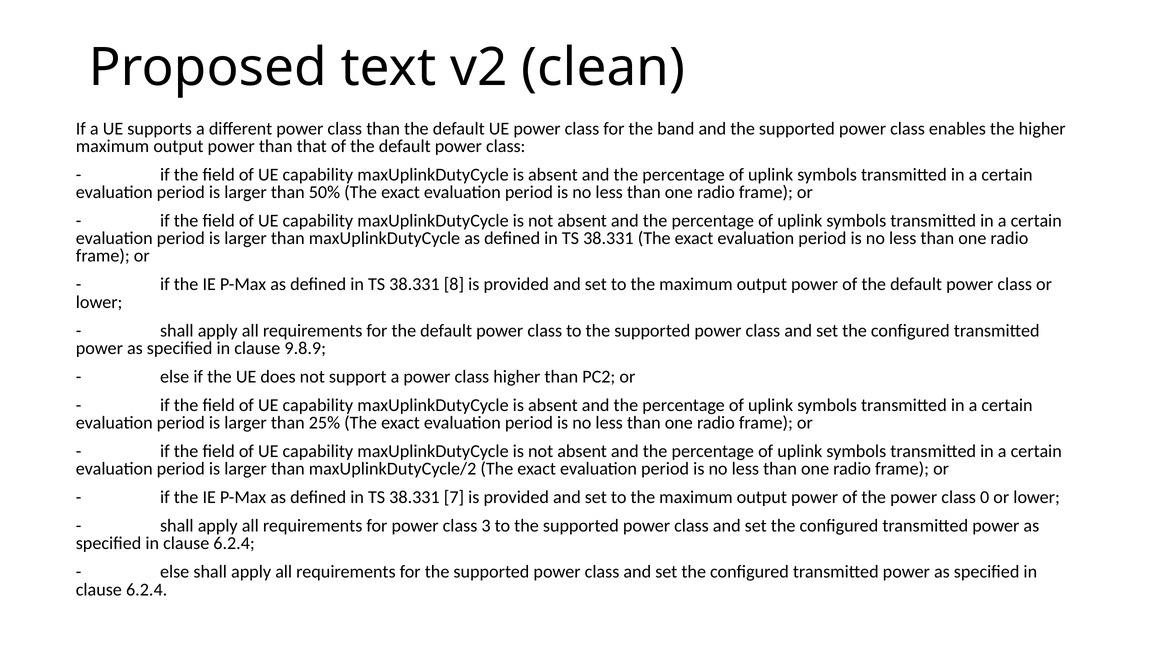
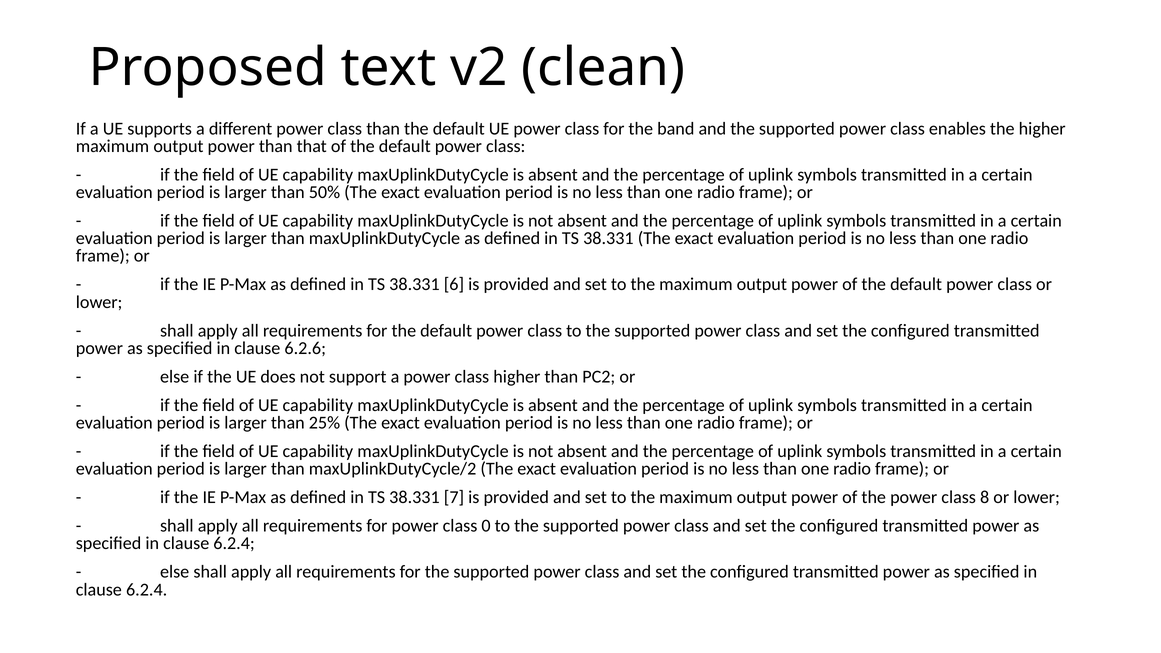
8: 8 -> 6 (454, 285)
9.8.9: 9.8.9 -> 6.2.6 (305, 348)
0: 0 -> 8 (985, 497)
3: 3 -> 0 (486, 526)
